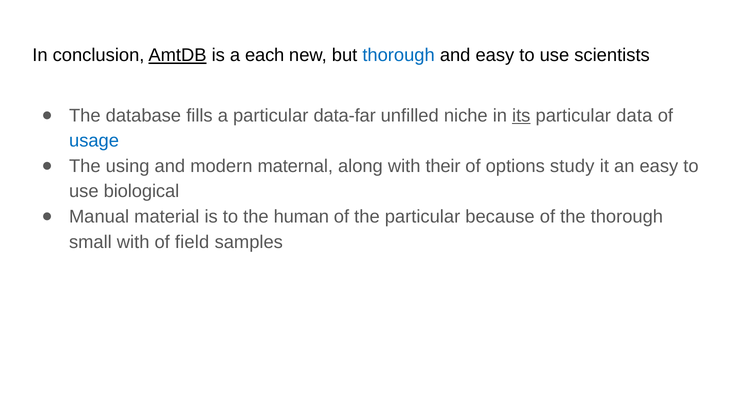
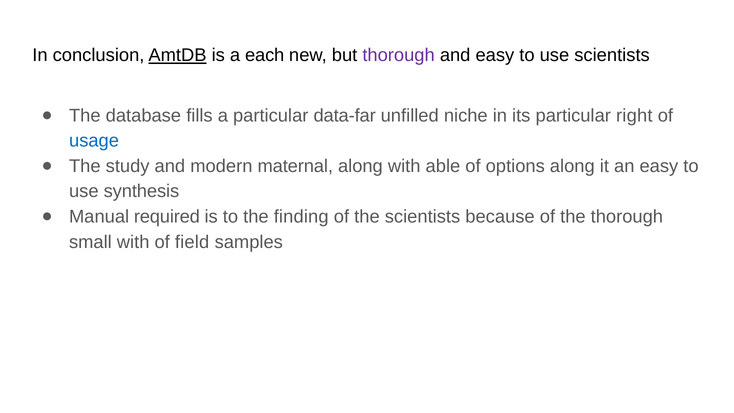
thorough colour: blue -> purple (399, 55)
its underline: present -> none (521, 115)
data: data -> right (634, 115)
using: using -> study (128, 166)
their: their -> able (443, 166)
options study: study -> along (572, 166)
biological: biological -> synthesis (141, 191)
material: material -> required (167, 217)
human: human -> finding (301, 217)
the particular: particular -> scientists (423, 217)
